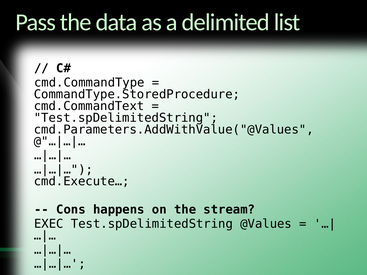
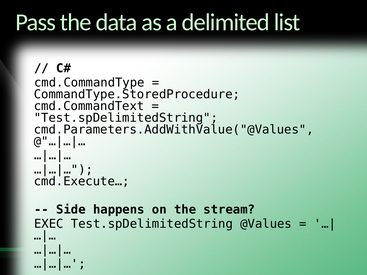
Cons: Cons -> Side (71, 210)
